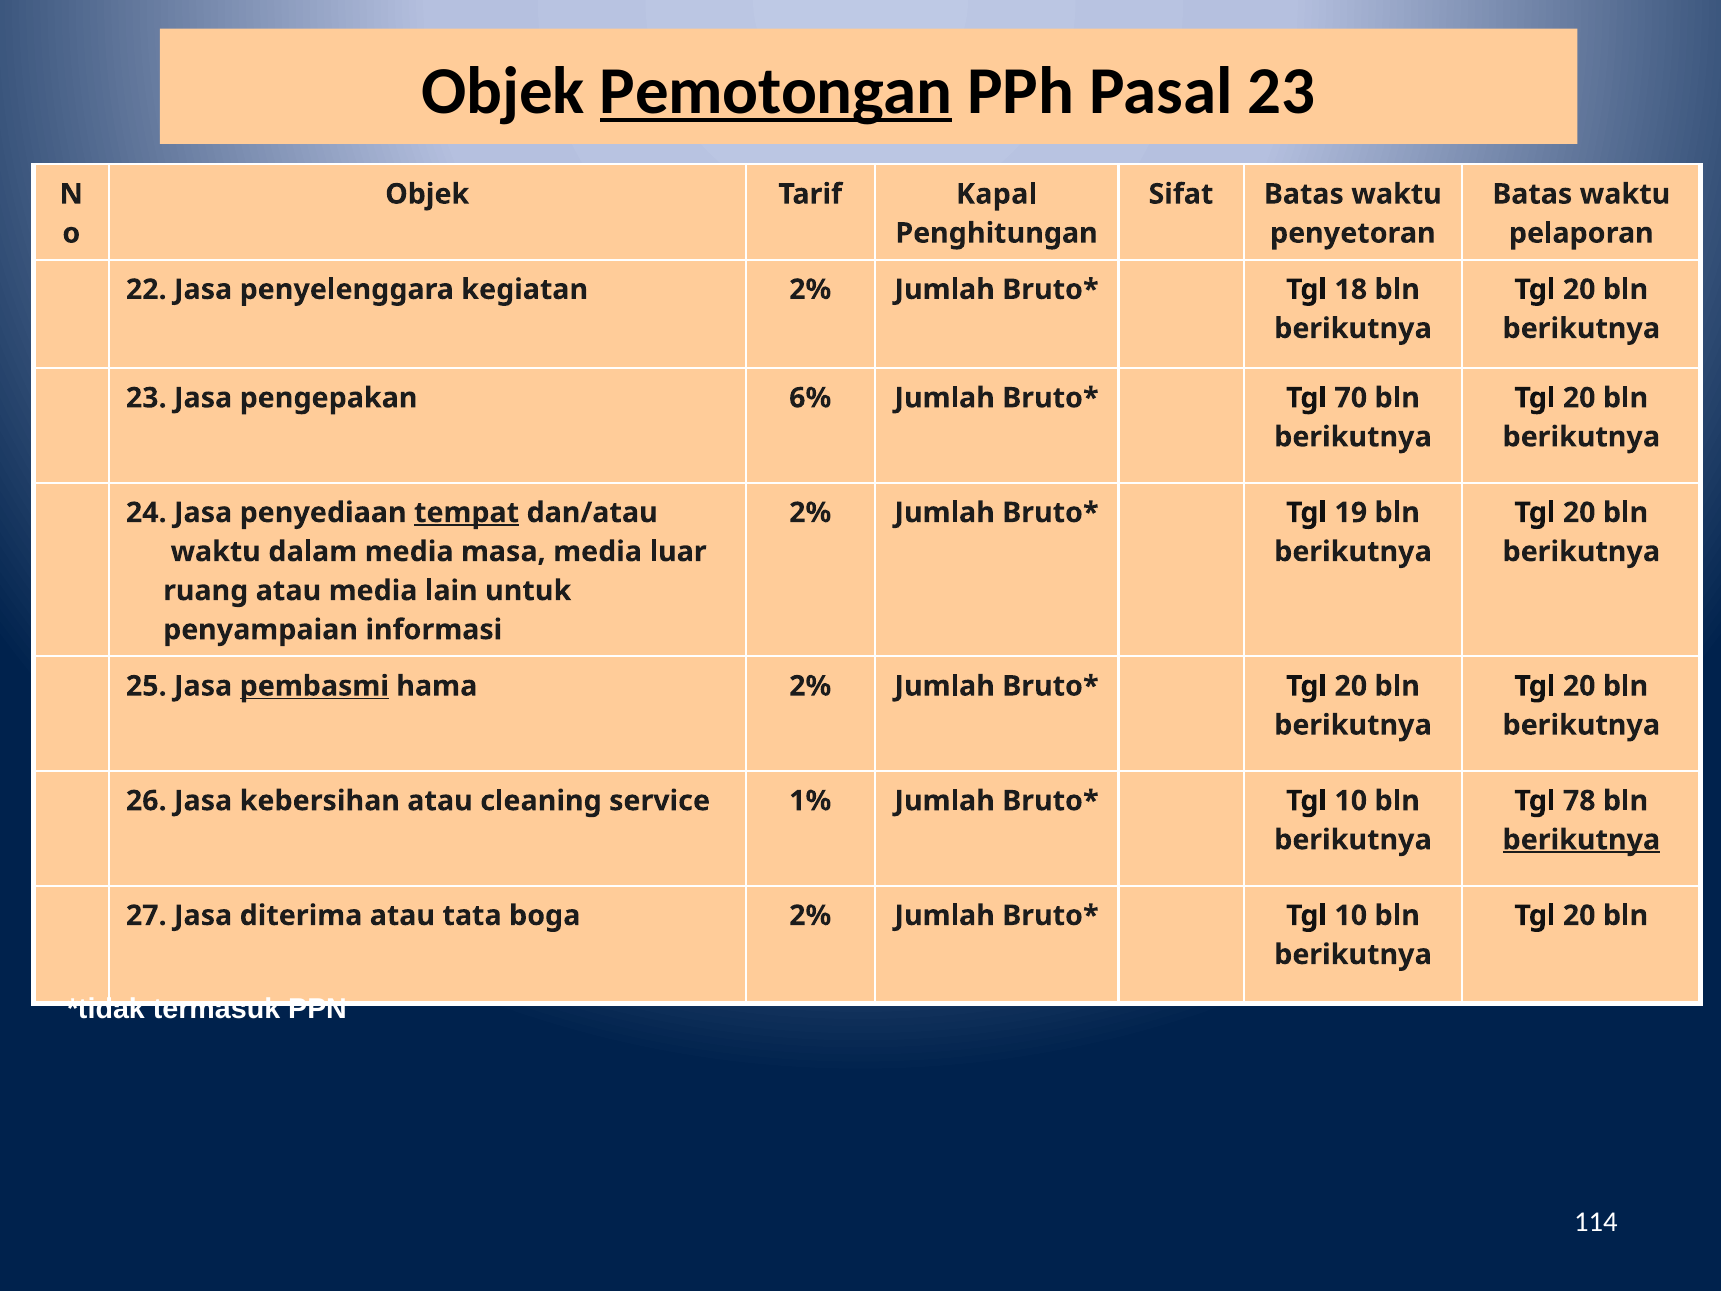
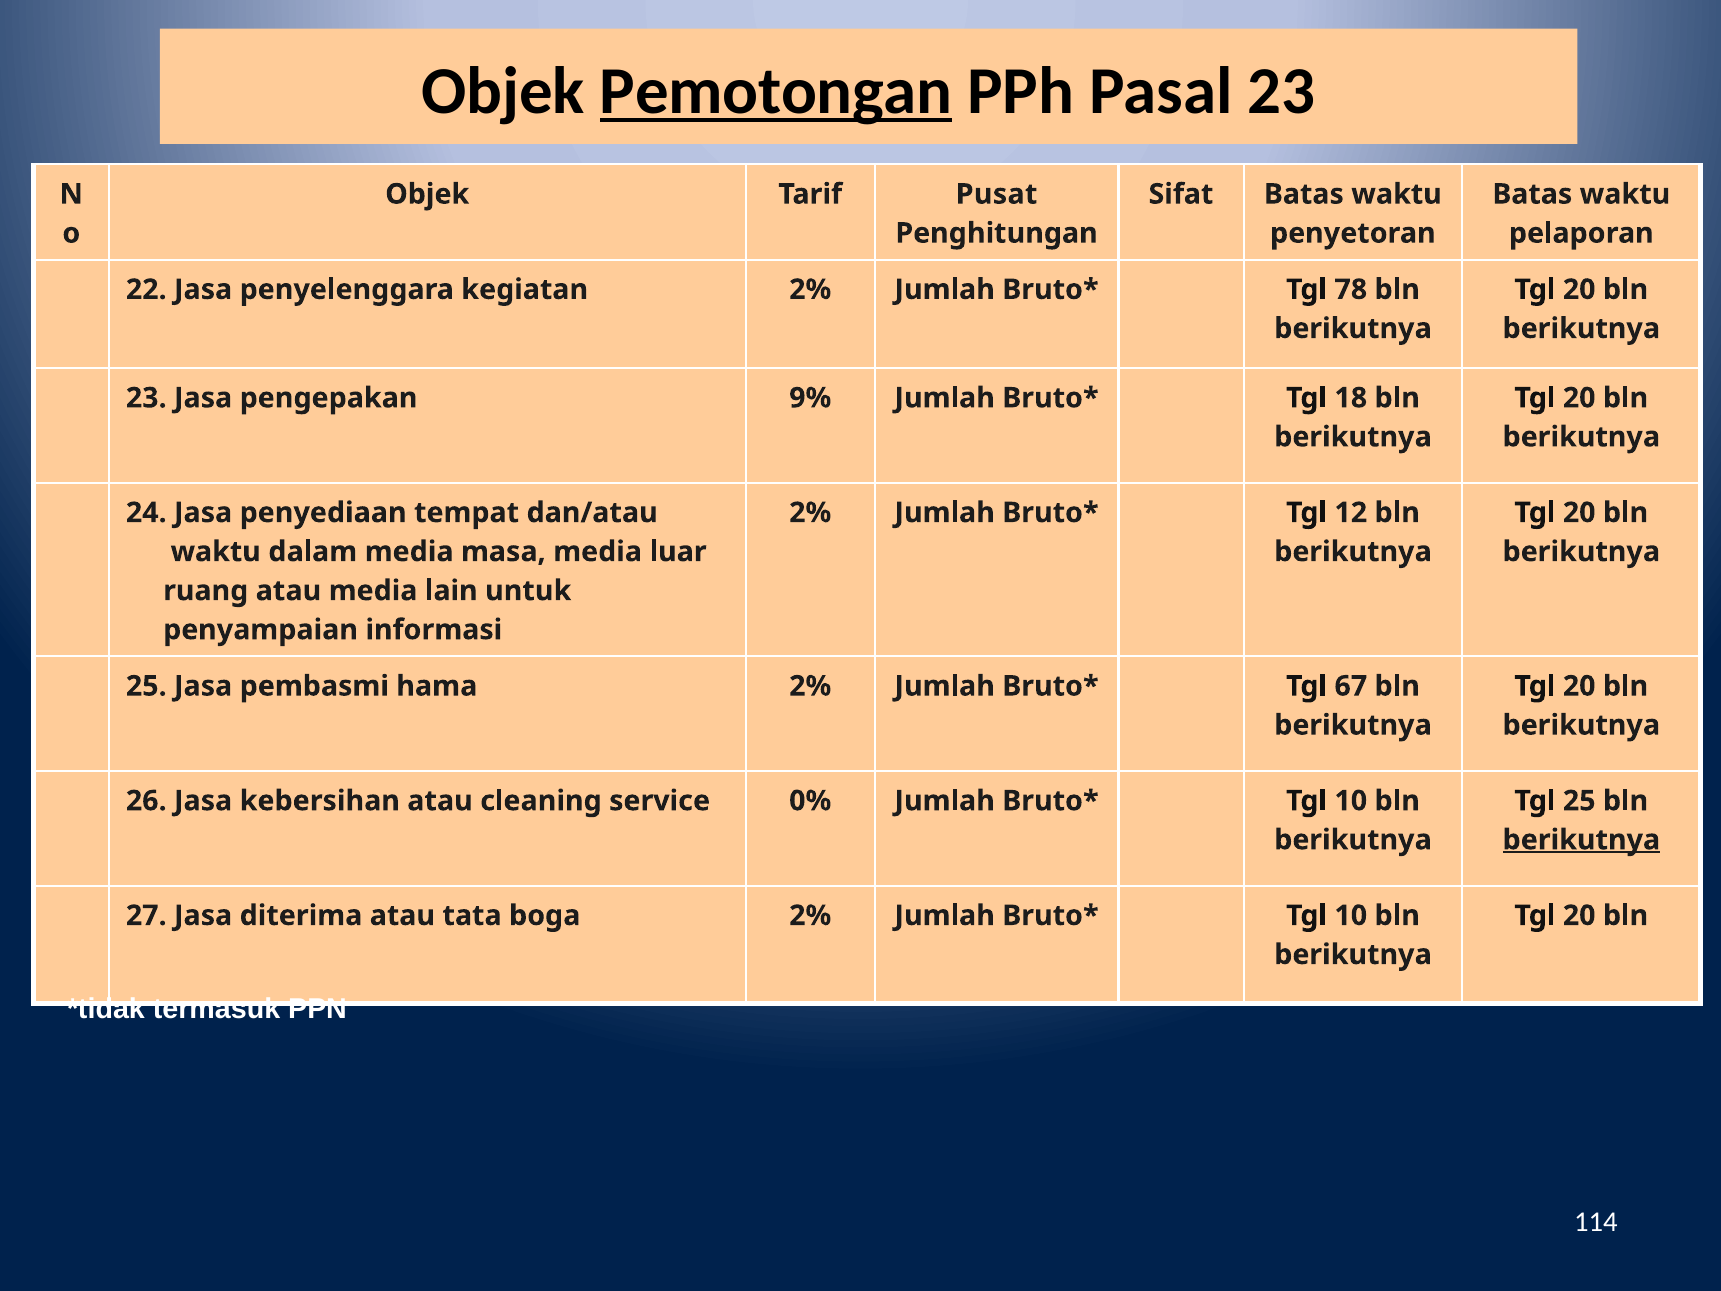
Kapal: Kapal -> Pusat (997, 194)
18: 18 -> 78 (1351, 289)
6%: 6% -> 9% (810, 398)
70: 70 -> 18 (1351, 398)
tempat underline: present -> none (467, 513)
19: 19 -> 12 (1351, 513)
pembasmi underline: present -> none (314, 686)
20: 20 -> 67 (1351, 686)
1%: 1% -> 0% (810, 801)
Tgl 78: 78 -> 25 (1579, 801)
